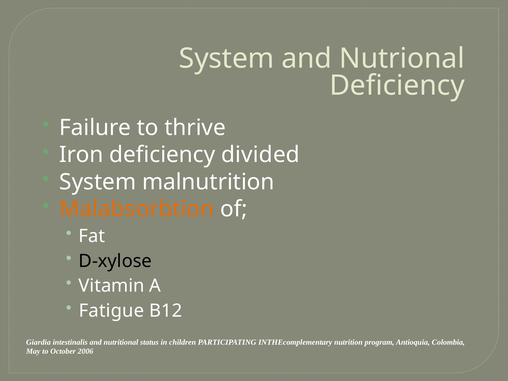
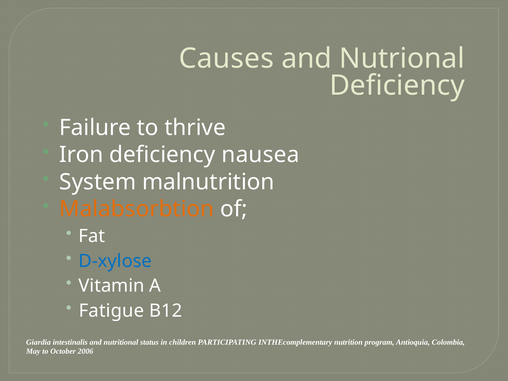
System: System -> Causes (226, 58)
divided: divided -> nausea (260, 155)
D-xylose colour: black -> blue (115, 261)
